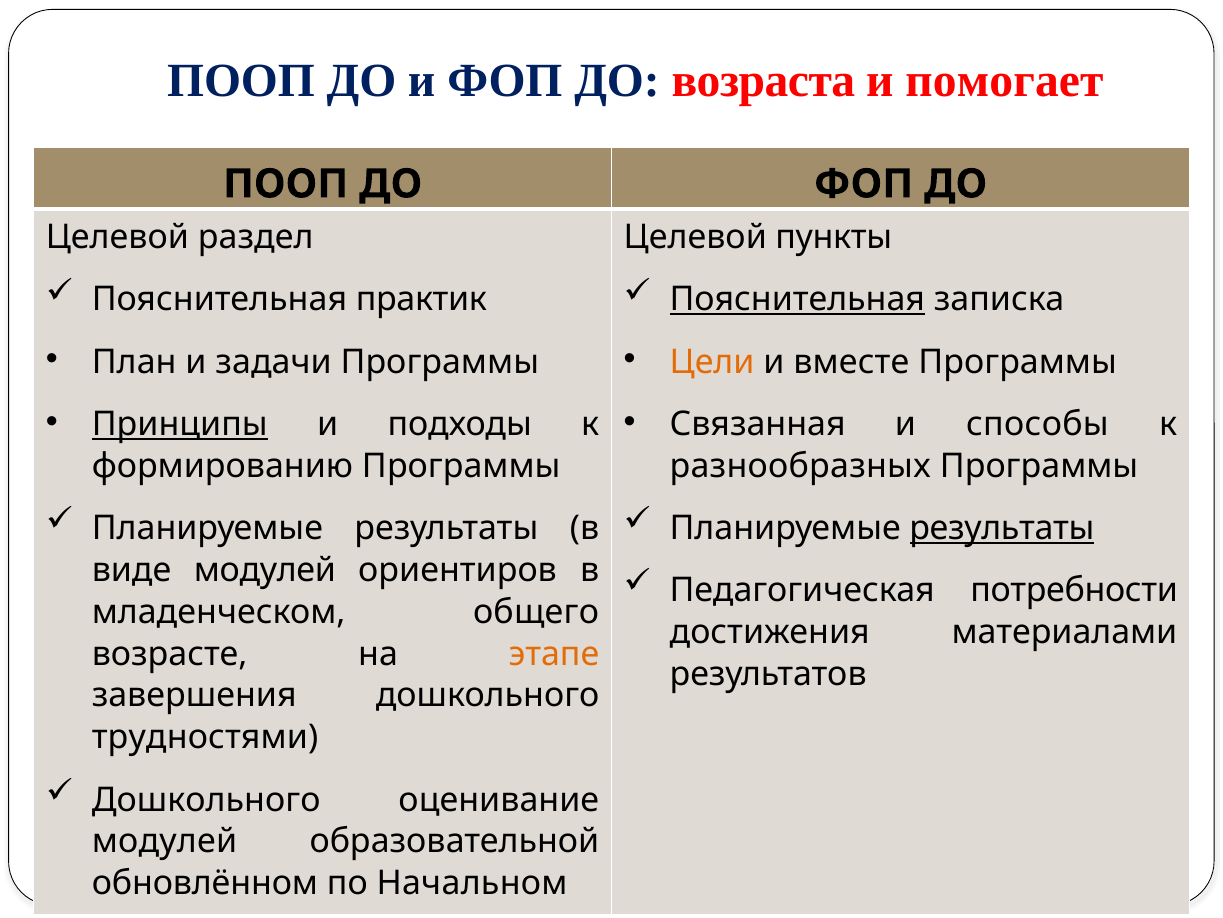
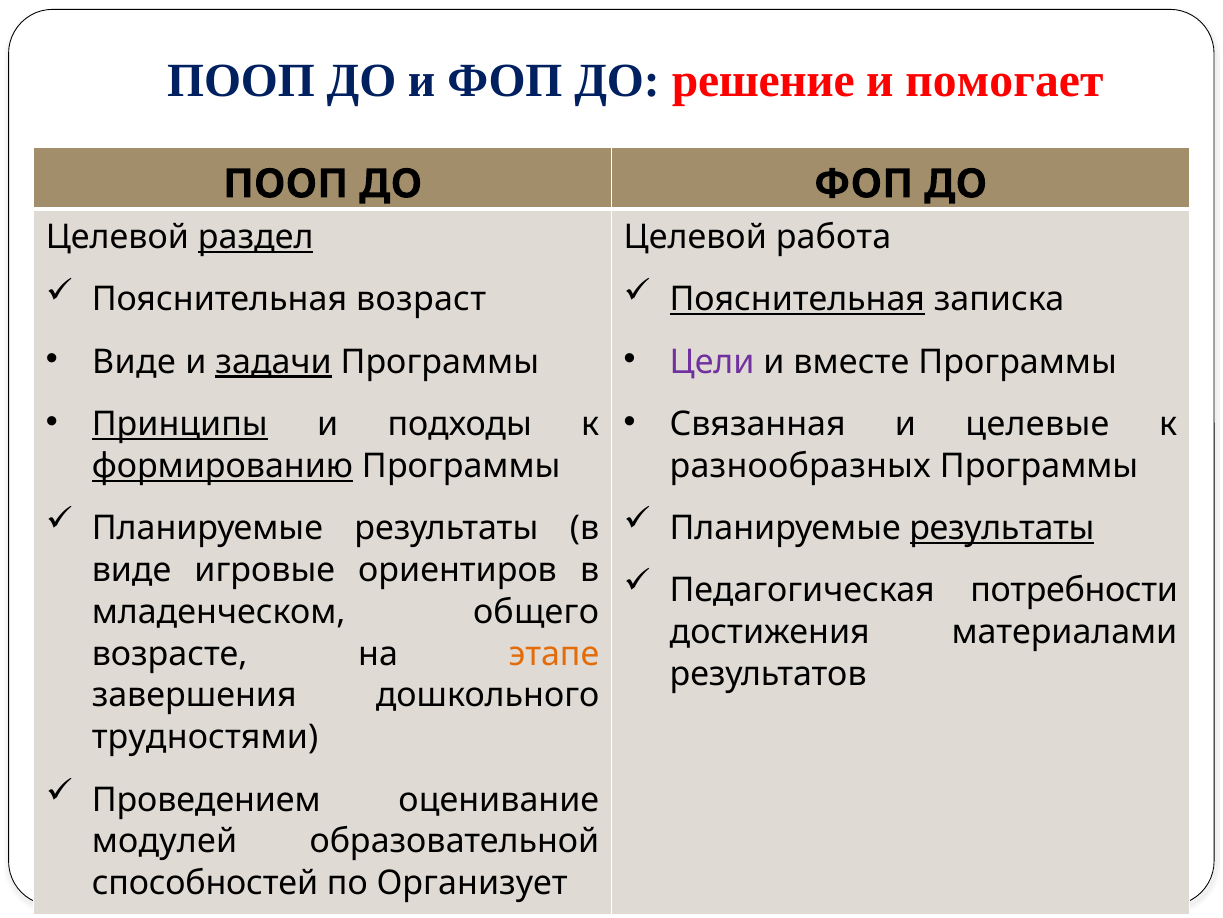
возраста: возраста -> решение (763, 80)
раздел underline: none -> present (256, 237)
пункты: пункты -> работа (833, 237)
практик: практик -> возраст (421, 299)
План: План -> Виде (134, 362)
задачи underline: none -> present (274, 362)
Цели colour: orange -> purple (712, 362)
способы: способы -> целевые (1037, 424)
формированию underline: none -> present (222, 466)
виде модулей: модулей -> игровые (265, 570)
Дошкольного: Дошкольного -> Проведением (206, 799)
обновлённом: обновлённом -> способностей (205, 883)
Начальном: Начальном -> Организует (472, 883)
